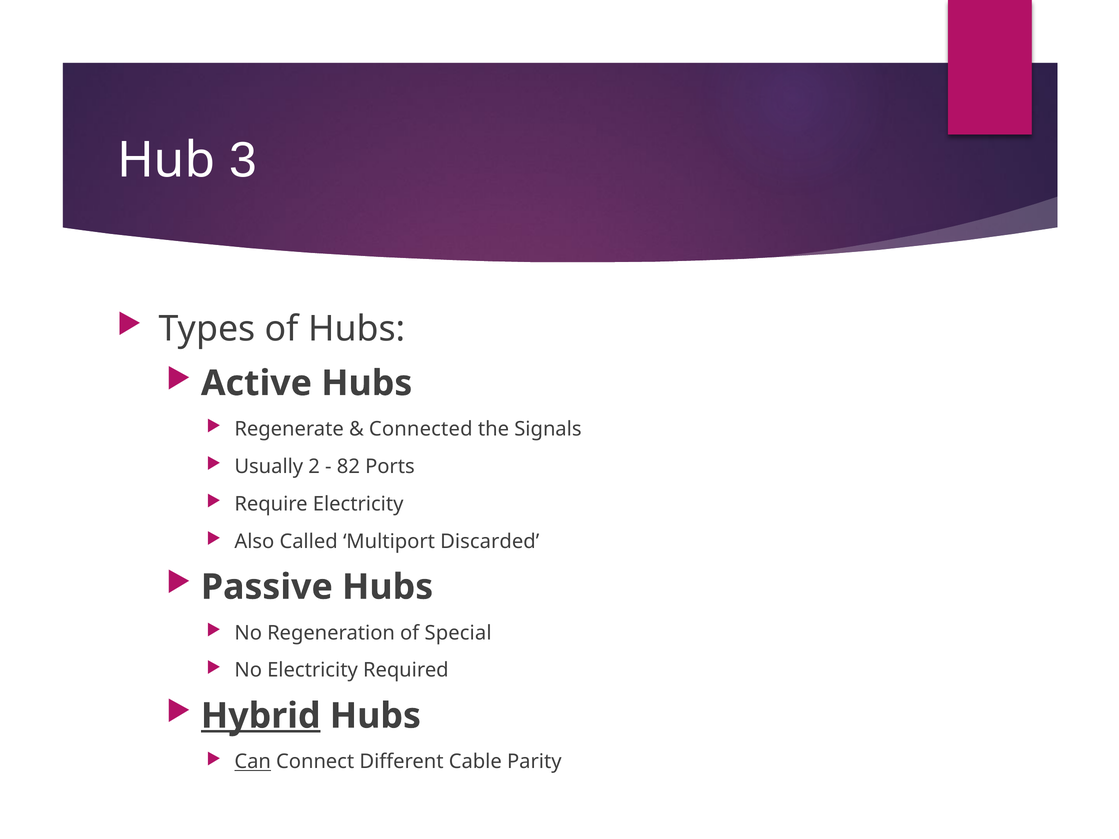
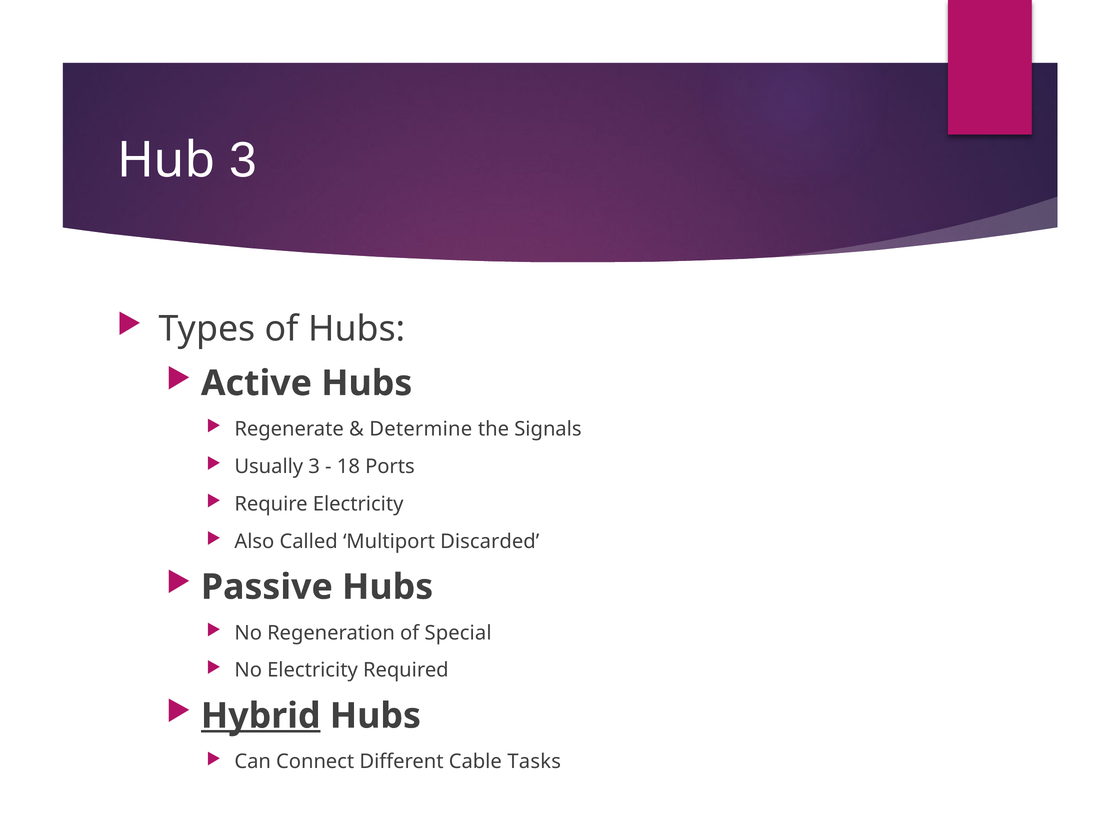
Connected: Connected -> Determine (421, 429)
Usually 2: 2 -> 3 (314, 467)
82: 82 -> 18 (348, 467)
Can underline: present -> none (253, 762)
Parity: Parity -> Tasks (534, 762)
